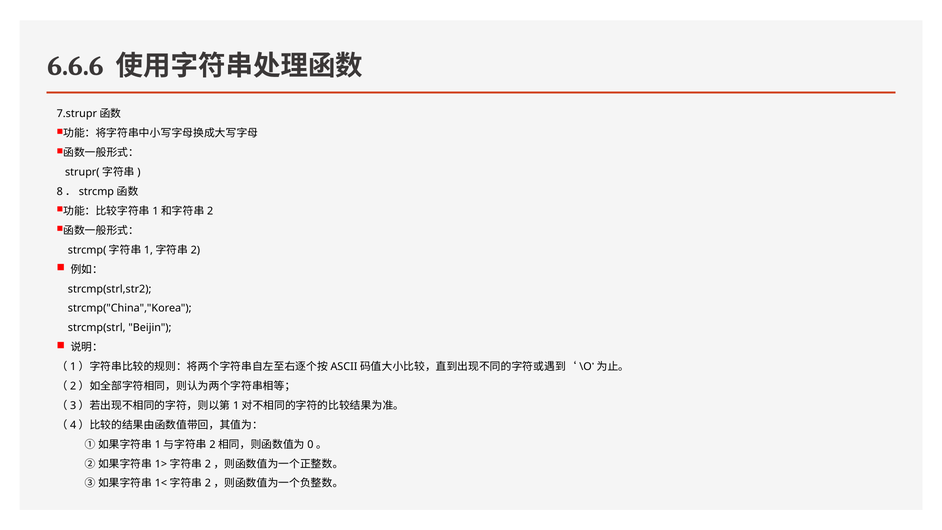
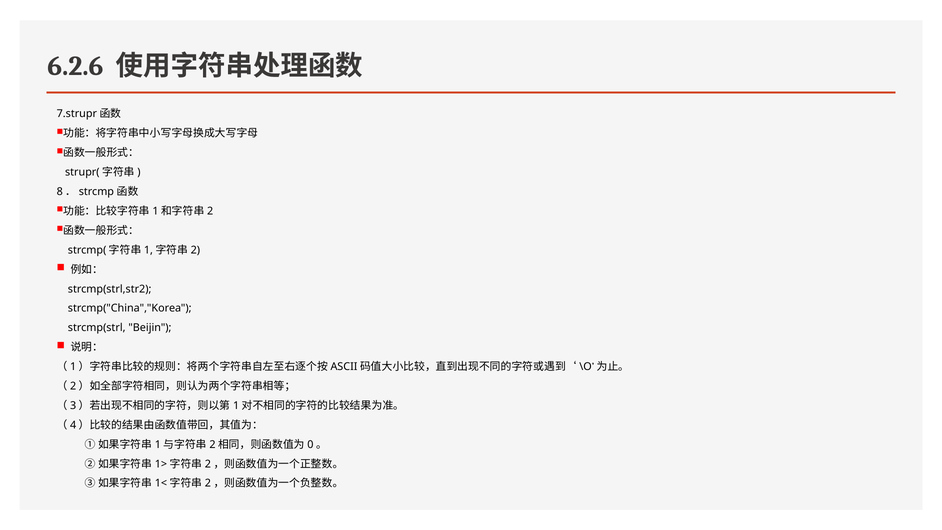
6.6.6: 6.6.6 -> 6.2.6 (75, 66)
